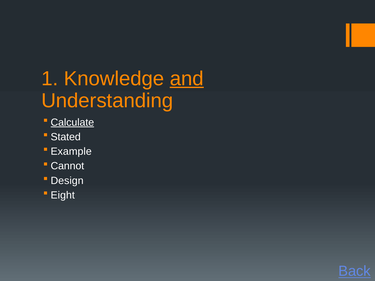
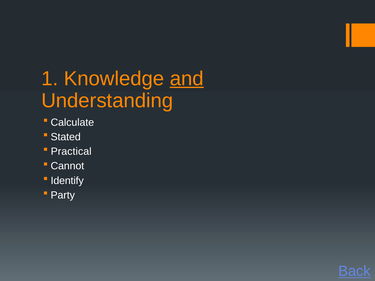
Calculate underline: present -> none (72, 122)
Example: Example -> Practical (71, 152)
Design: Design -> Identify (67, 181)
Eight: Eight -> Party (63, 195)
